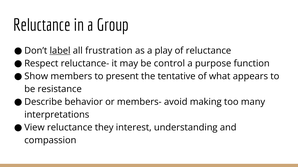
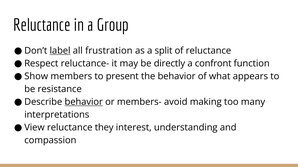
play: play -> split (163, 51)
control: control -> directly (169, 64)
purpose: purpose -> confront (213, 64)
the tentative: tentative -> behavior (177, 77)
behavior underline: none -> present (84, 102)
